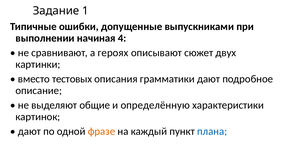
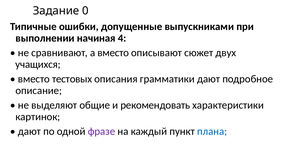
1: 1 -> 0 (85, 11)
а героях: героях -> вместо (113, 53)
картинки: картинки -> учащихся (38, 64)
определённую: определённую -> рекомендовать (155, 105)
фразе colour: orange -> purple (101, 131)
